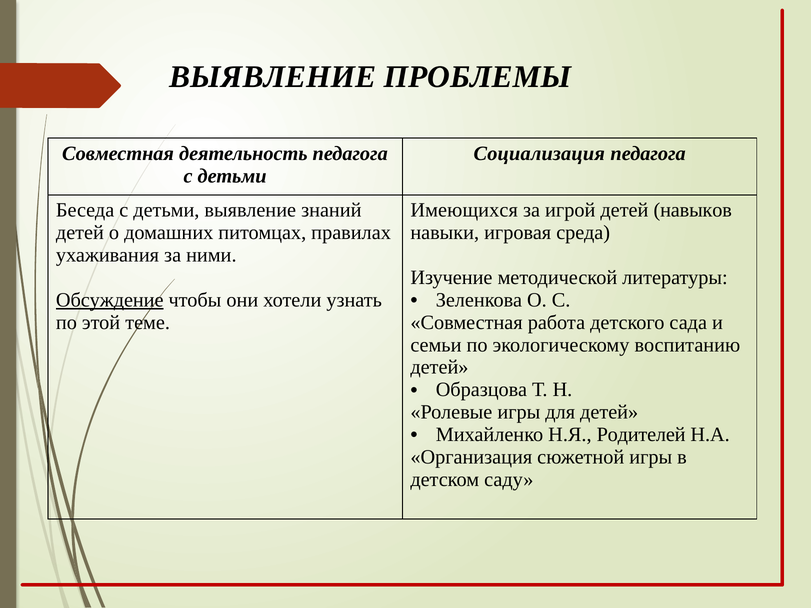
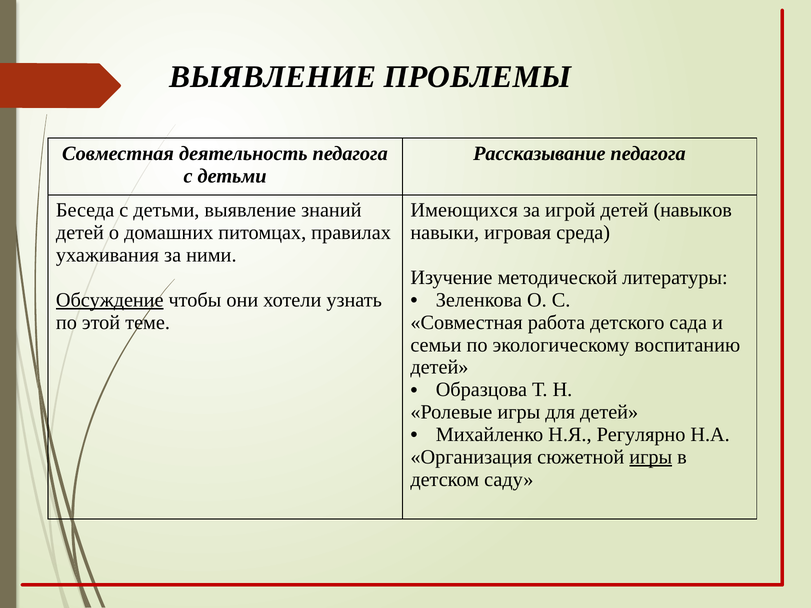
Социализация: Социализация -> Рассказывание (539, 154)
Родителей: Родителей -> Регулярно (641, 435)
игры underline: none -> present (651, 457)
